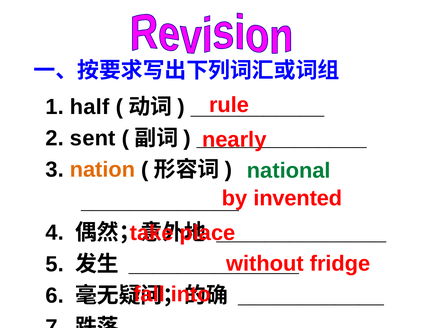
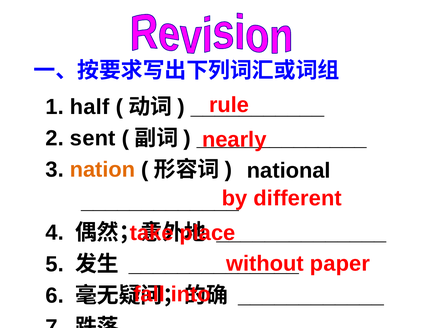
national colour: green -> black (289, 170)
invented: invented -> different (298, 198)
fridge: fridge -> paper (340, 263)
